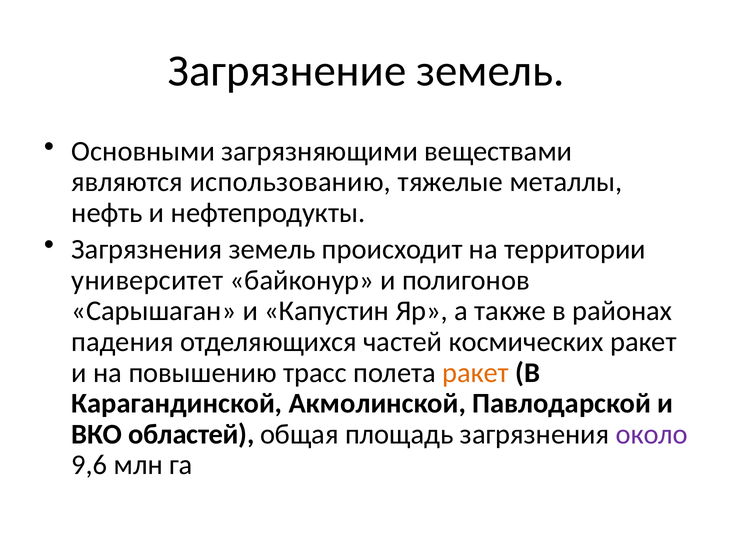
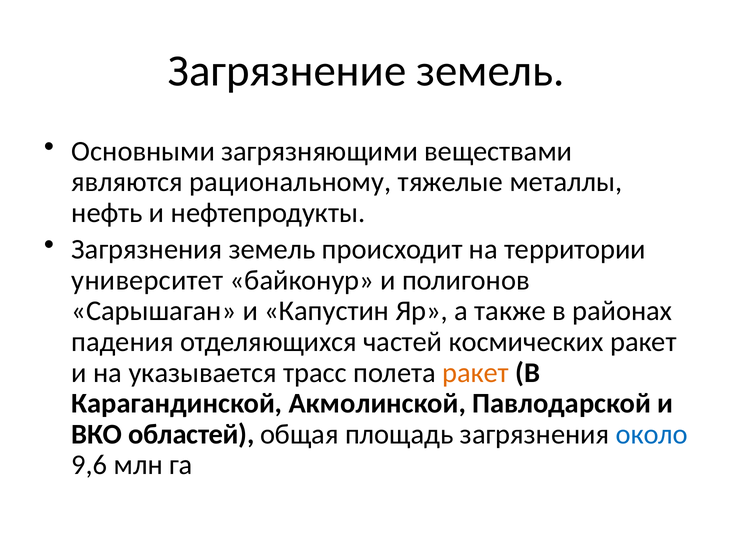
использованию: использованию -> рациональному (290, 182)
повышению: повышению -> указывается (203, 372)
около colour: purple -> blue (652, 434)
